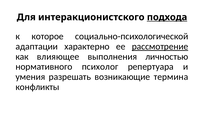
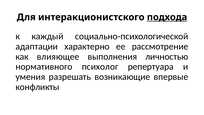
которое: которое -> каждый (48, 36)
рассмотрение underline: present -> none (160, 46)
термина: термина -> впервые (171, 77)
